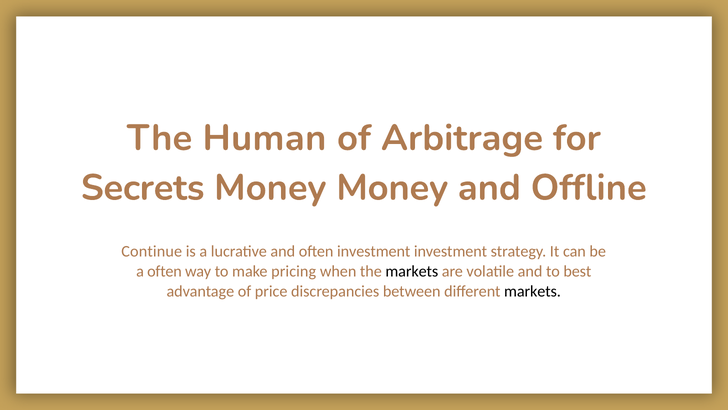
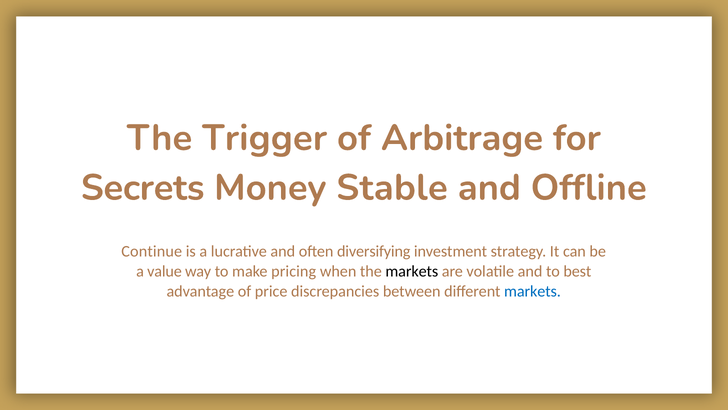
Human: Human -> Trigger (265, 138)
Money Money: Money -> Stable (392, 187)
often investment: investment -> diversifying (374, 251)
a often: often -> value (164, 271)
markets colour: black -> blue (533, 291)
